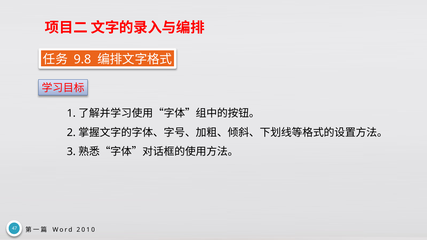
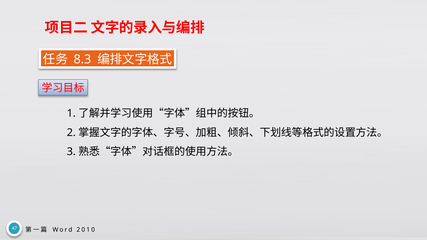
9.8: 9.8 -> 8.3 (82, 59)
